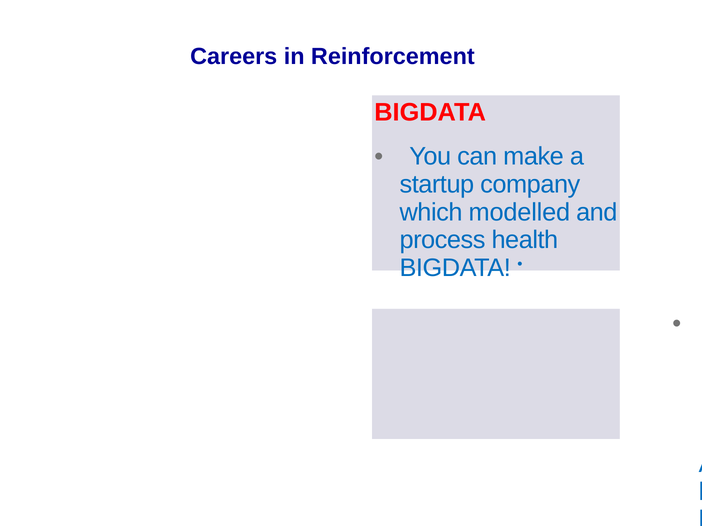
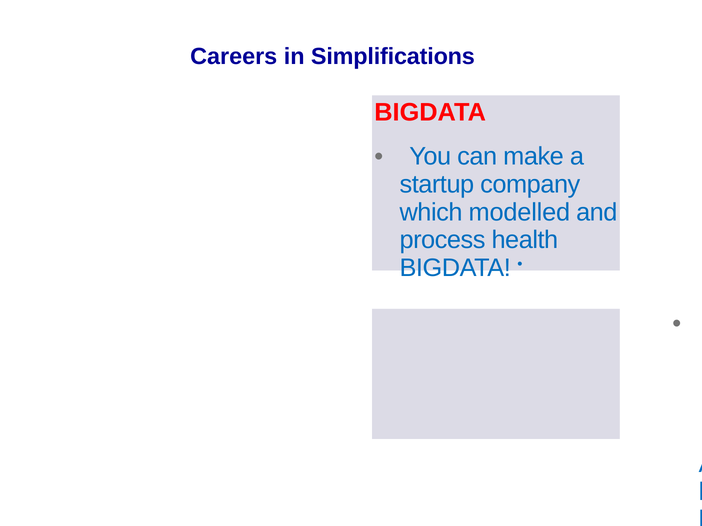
Reinforcement: Reinforcement -> Simplifications (393, 57)
